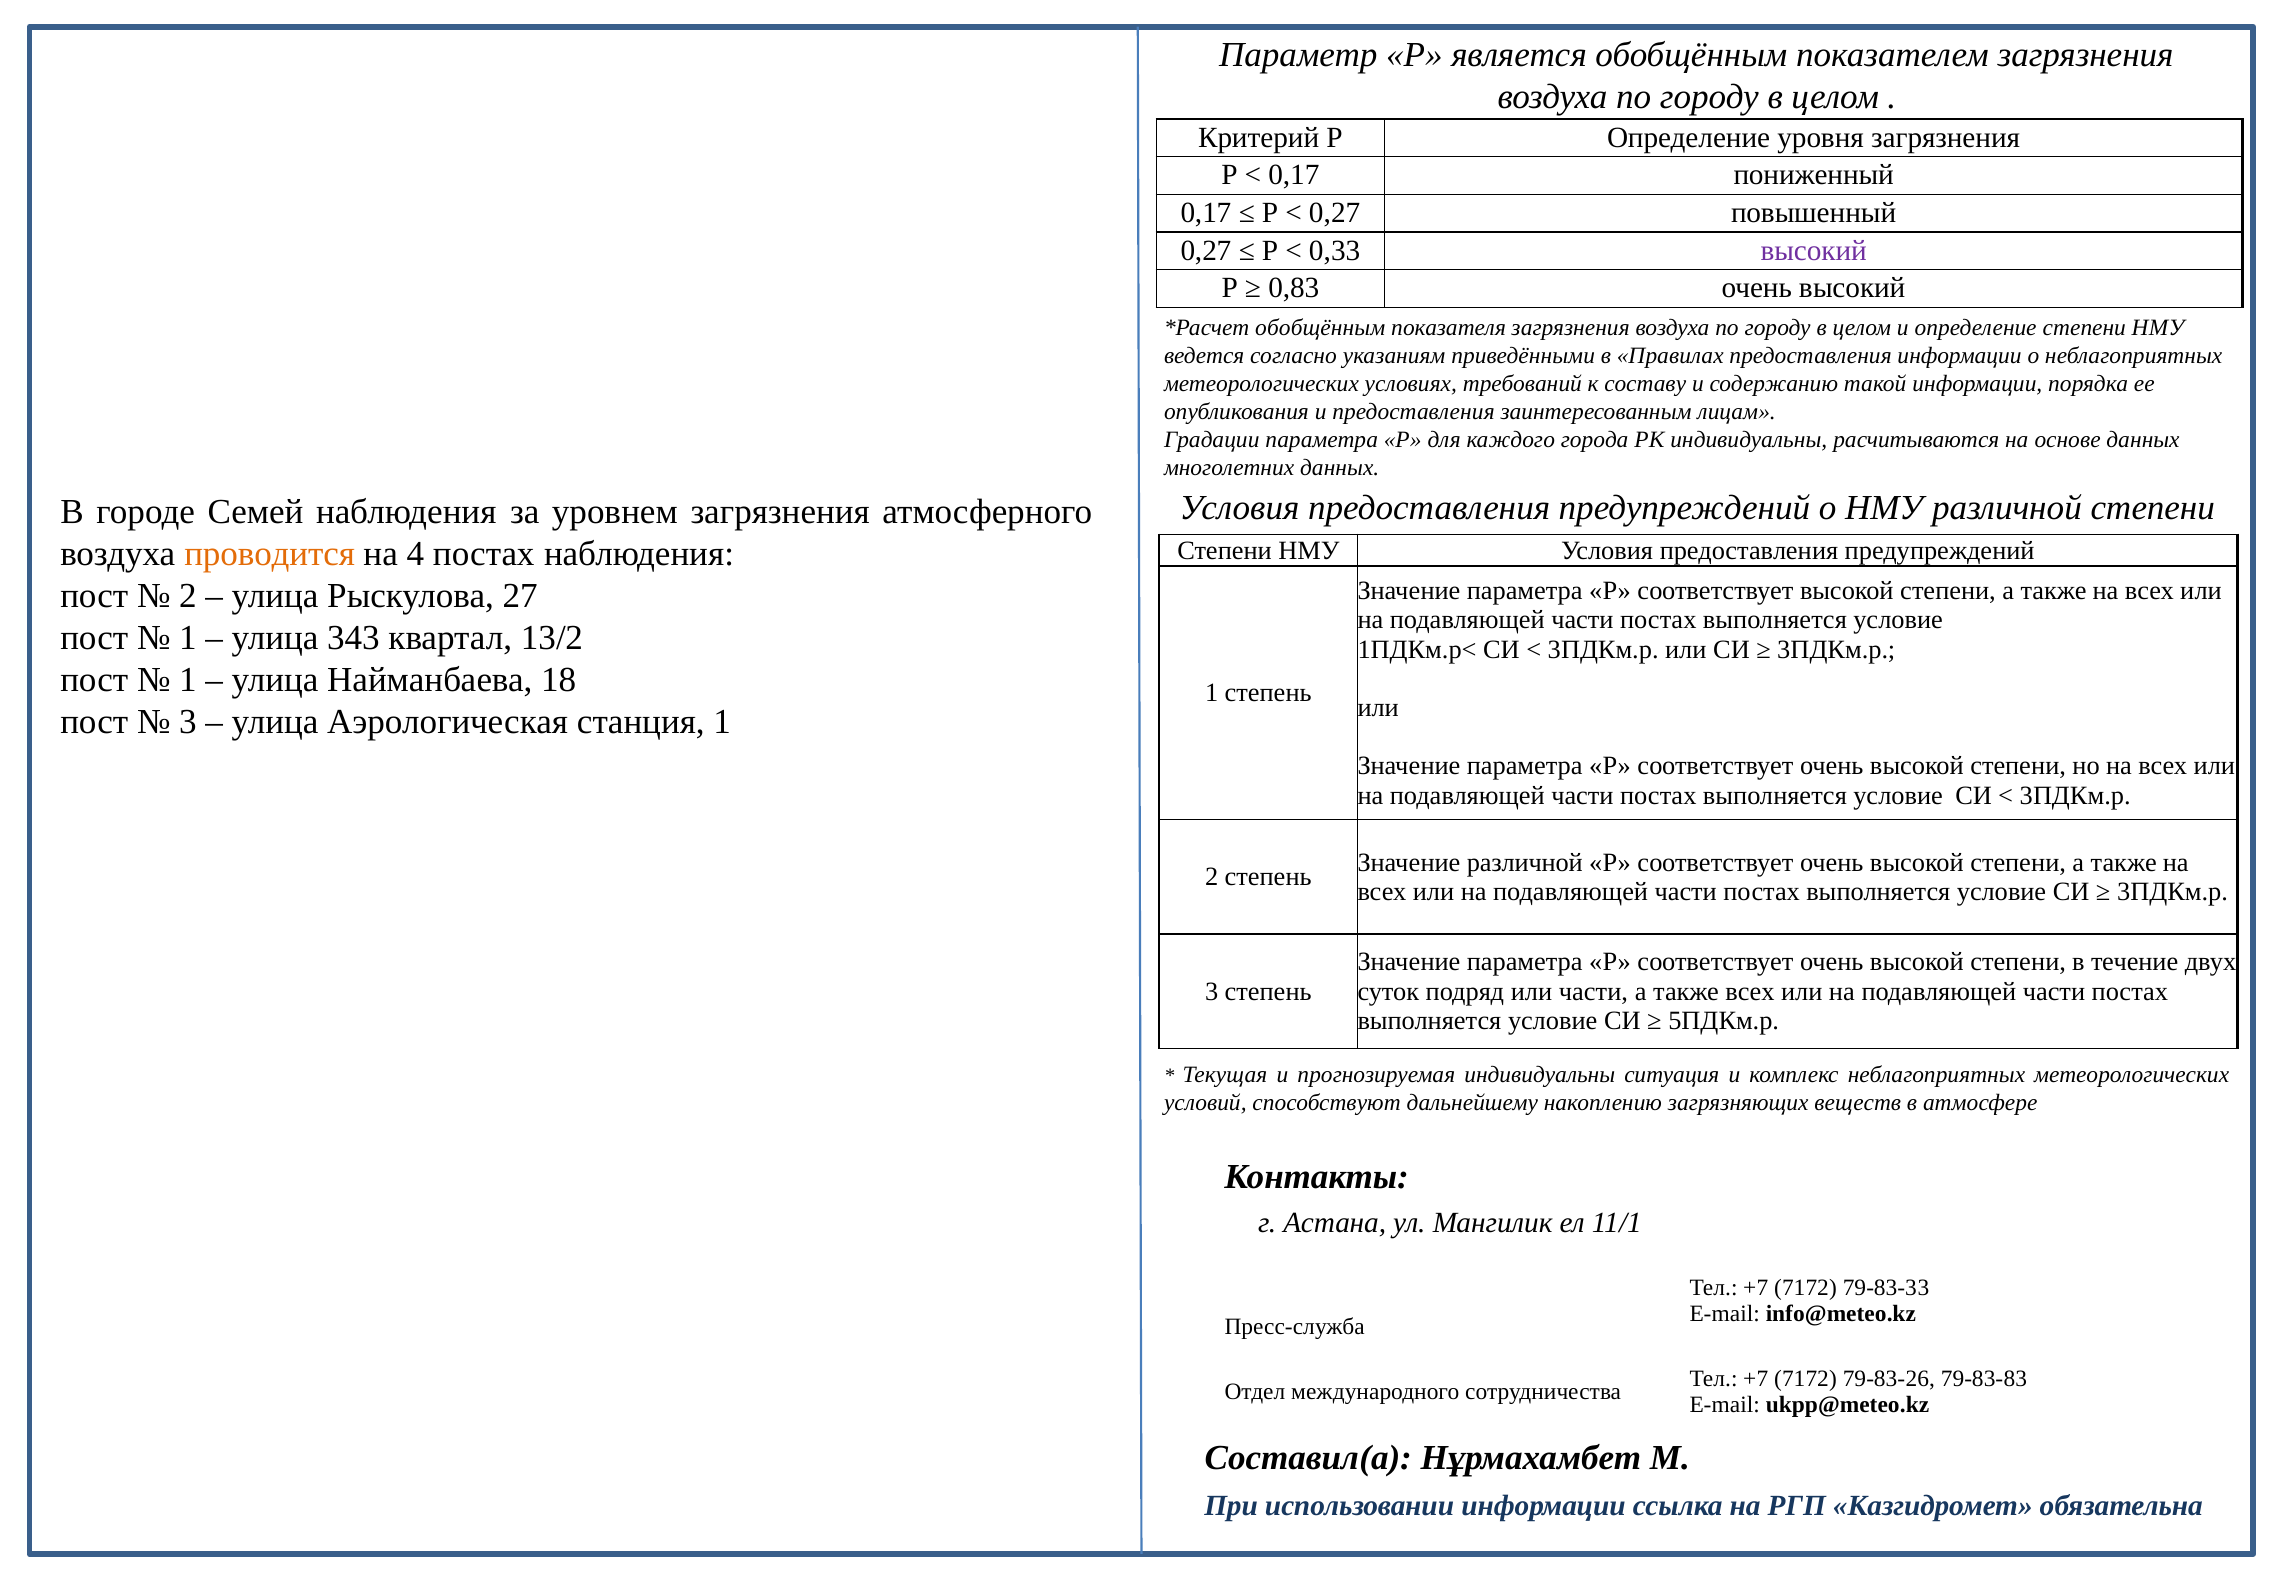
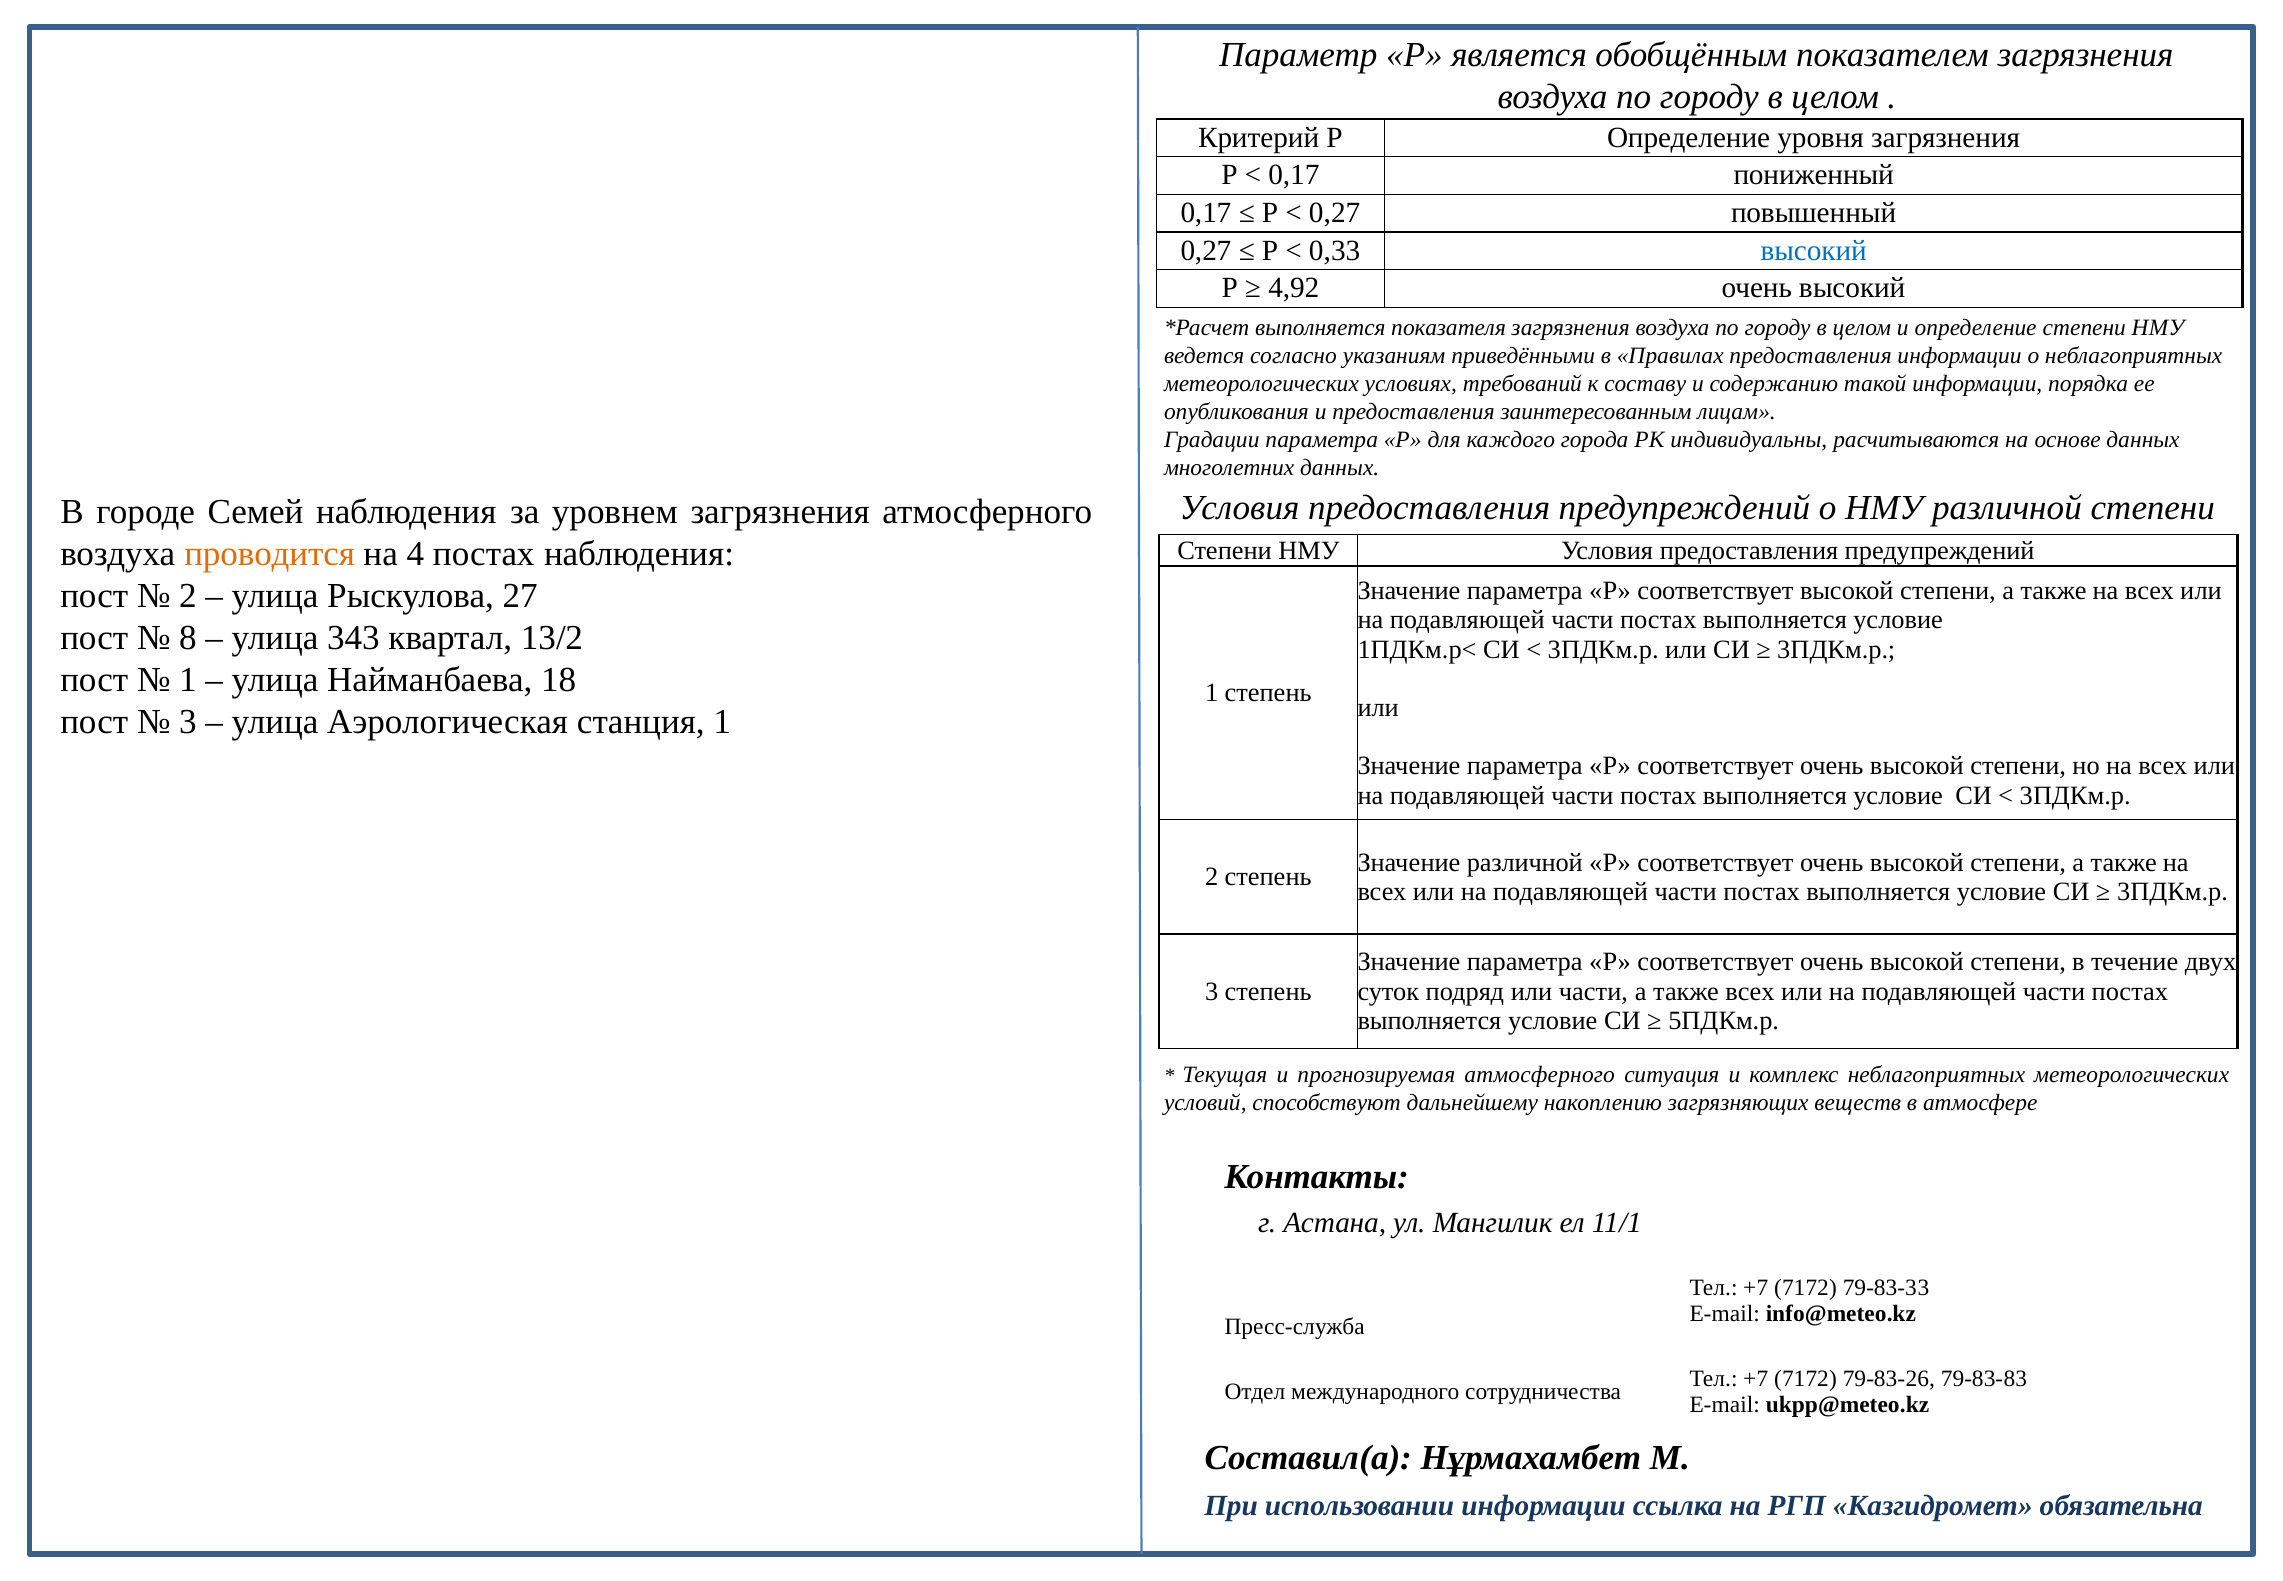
высокий colour: purple -> blue (1814, 250)
0,83: 0,83 -> 4,92 (1294, 288)
обобщённым: обобщённым -> выполняется (1320, 328)
1: 1 -> 8 (188, 638)
прогнозируемая индивидуальны: индивидуальны -> атмосферного (1540, 1074)
